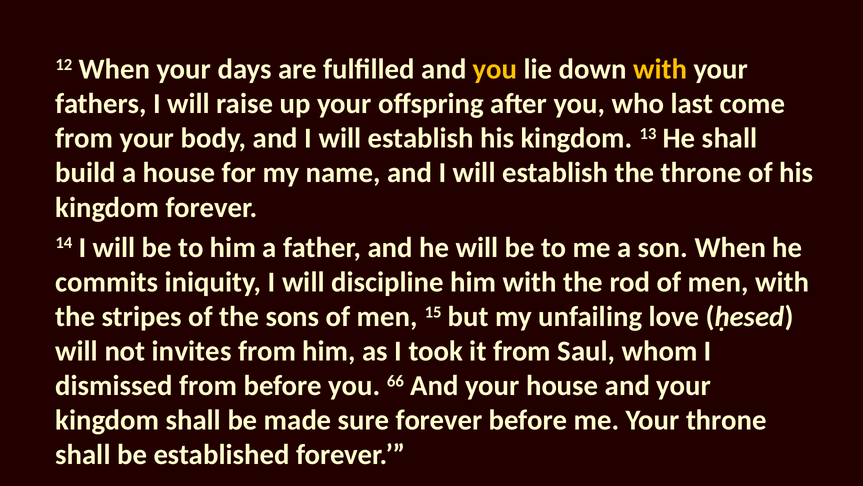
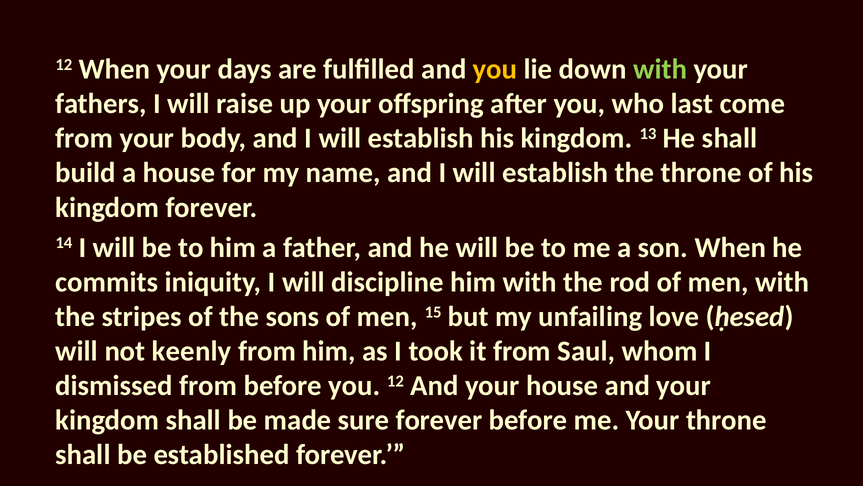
with colour: yellow -> light green (660, 69)
invites: invites -> keenly (192, 351)
you 66: 66 -> 12 (395, 381)
